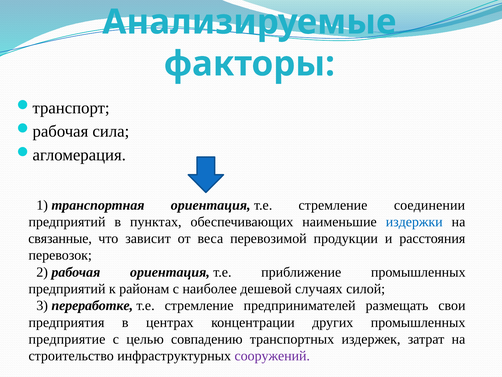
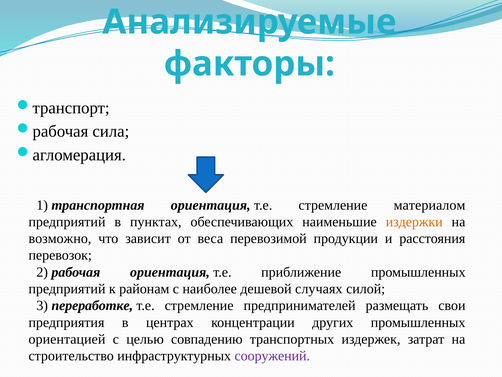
соединении: соединении -> материалом (430, 205)
издержки colour: blue -> orange (414, 222)
связанные: связанные -> возможно (60, 238)
предприятие: предприятие -> ориентацией (67, 339)
